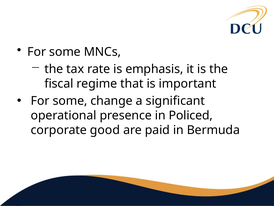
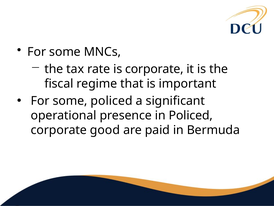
is emphasis: emphasis -> corporate (154, 69)
some change: change -> policed (112, 101)
